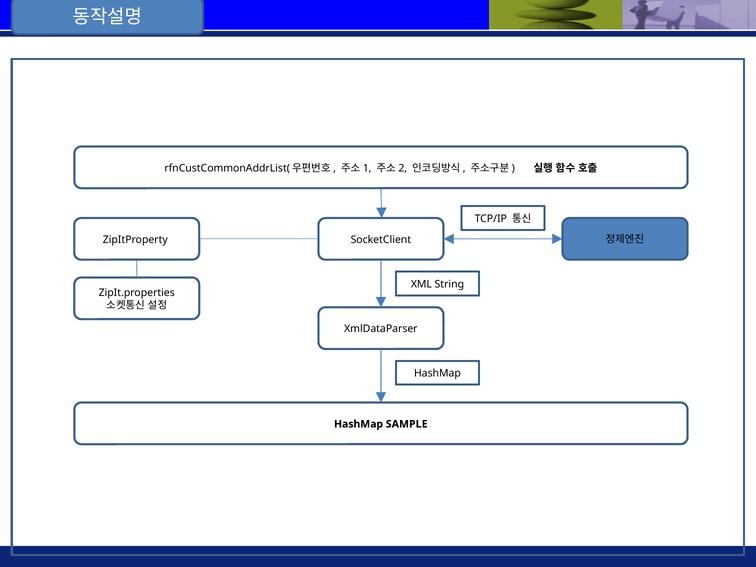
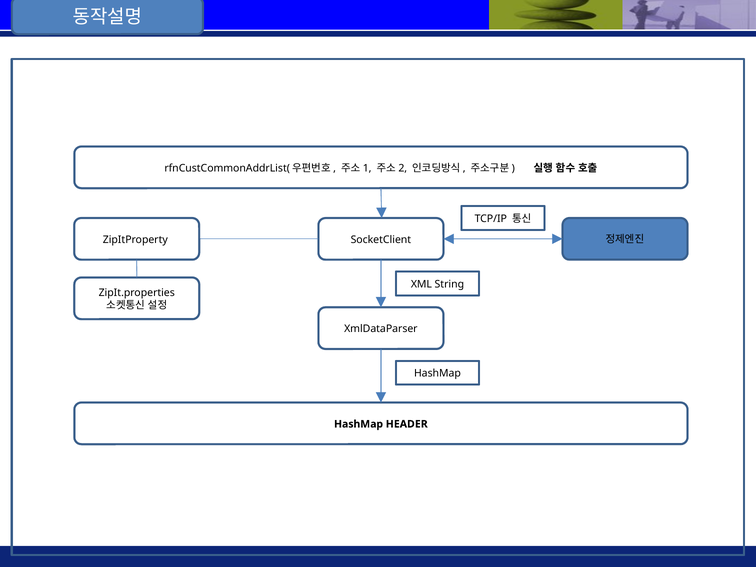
SAMPLE: SAMPLE -> HEADER (407, 424)
